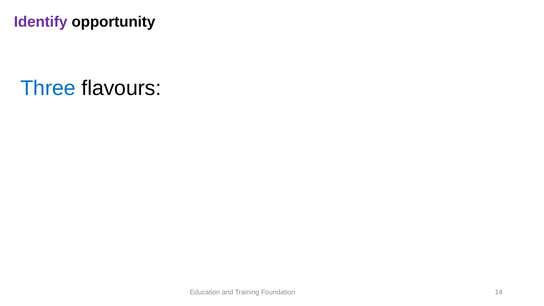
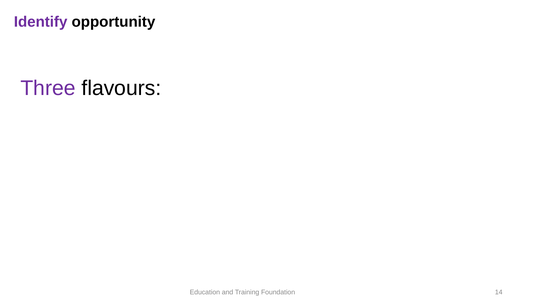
Three colour: blue -> purple (48, 88)
